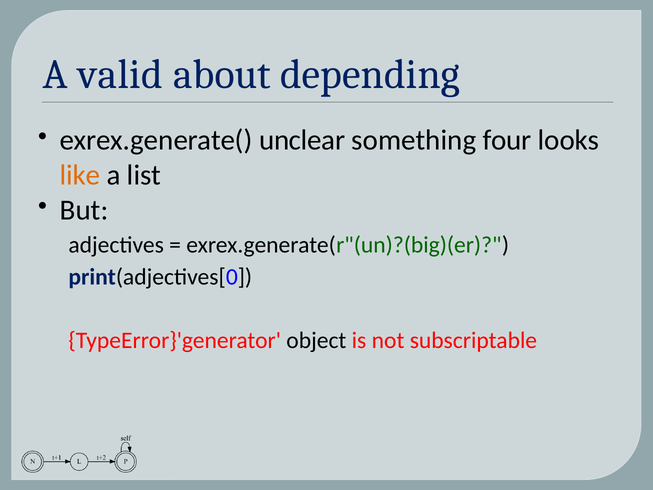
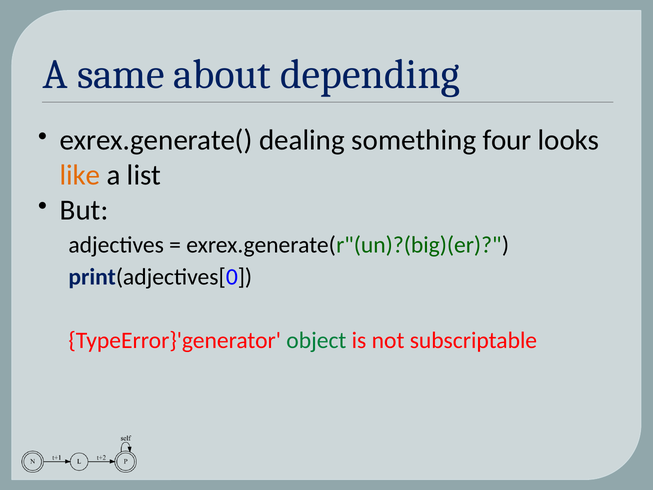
valid: valid -> same (121, 74)
unclear: unclear -> dealing (302, 140)
object colour: black -> green (316, 340)
